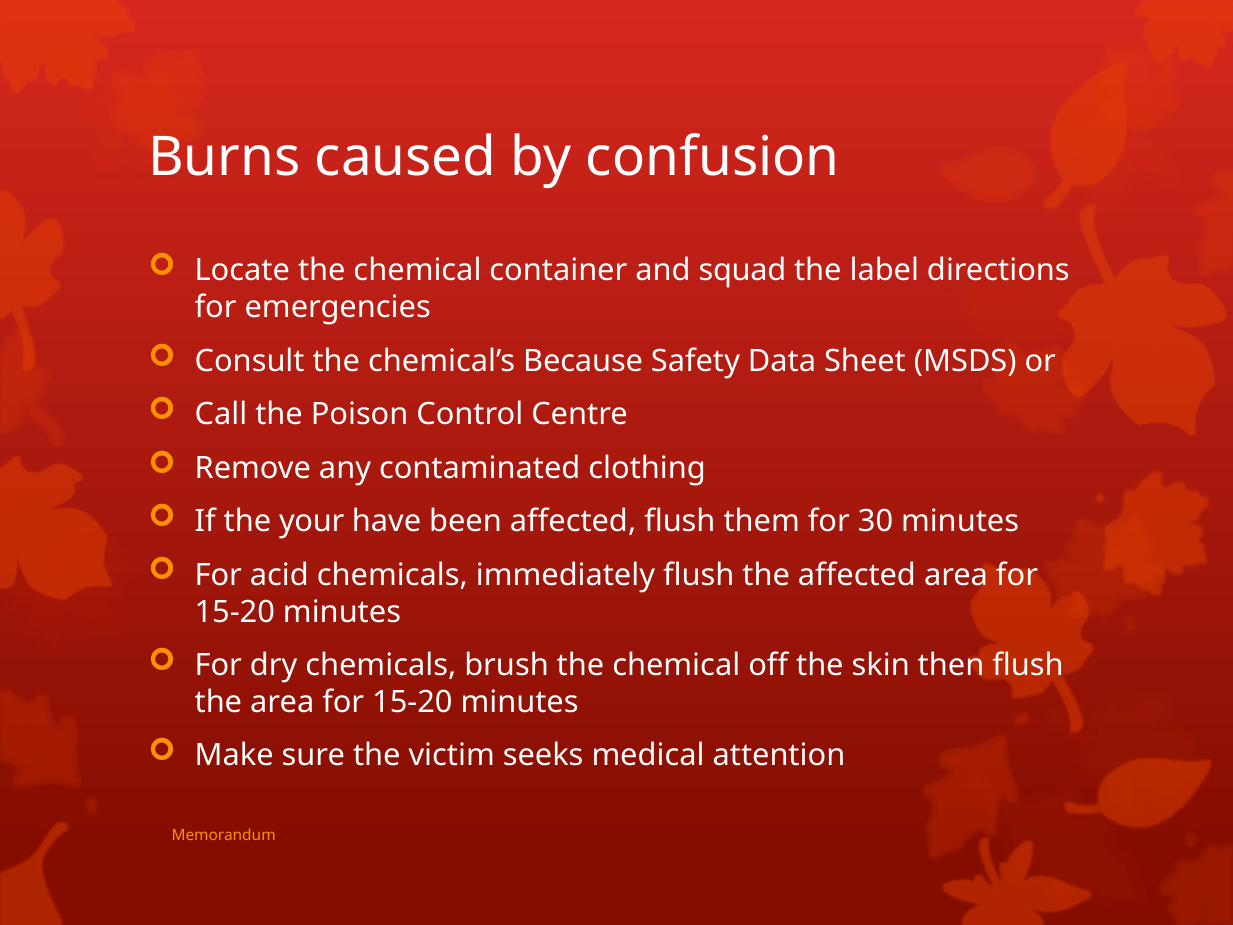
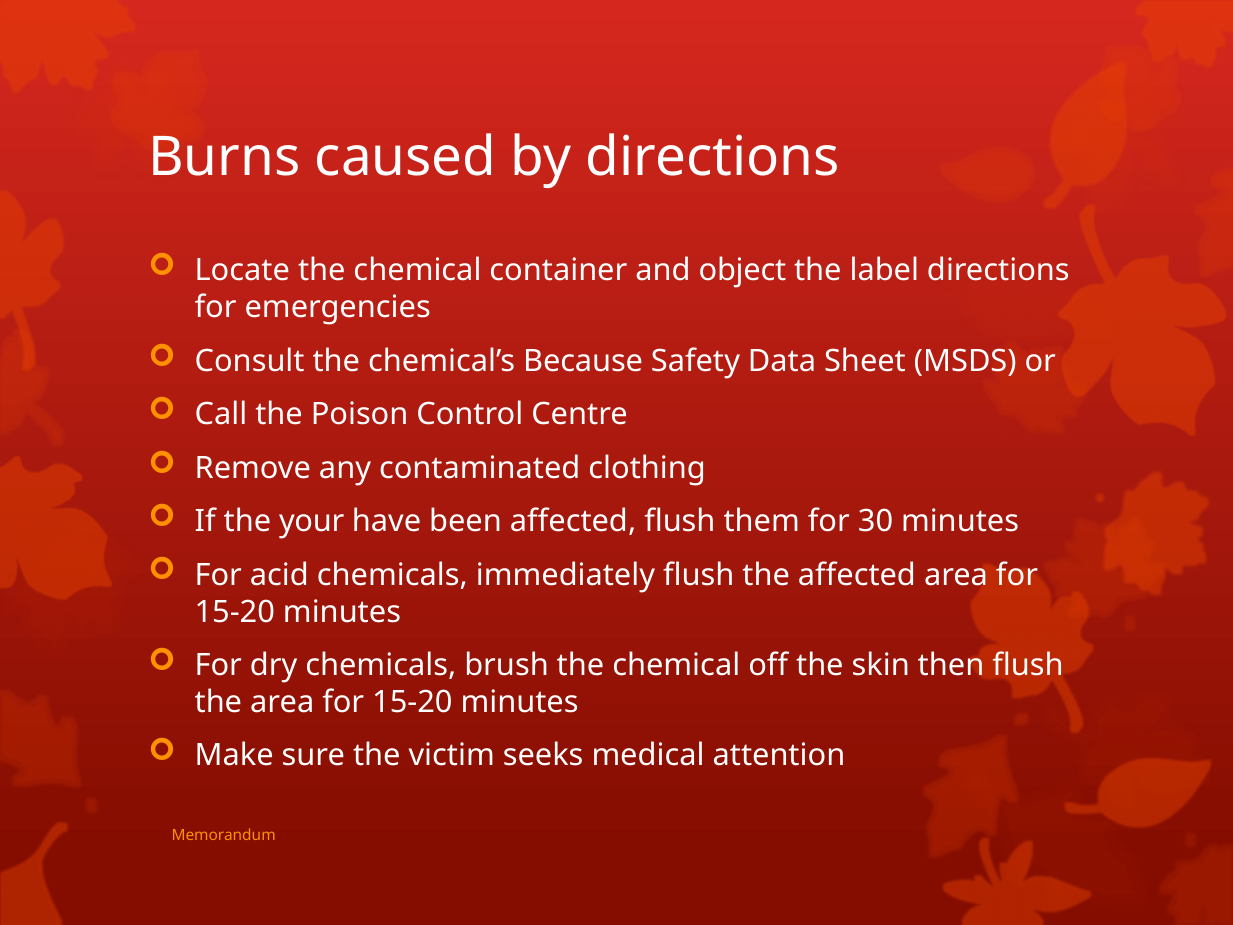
by confusion: confusion -> directions (713, 157)
squad: squad -> object (742, 270)
